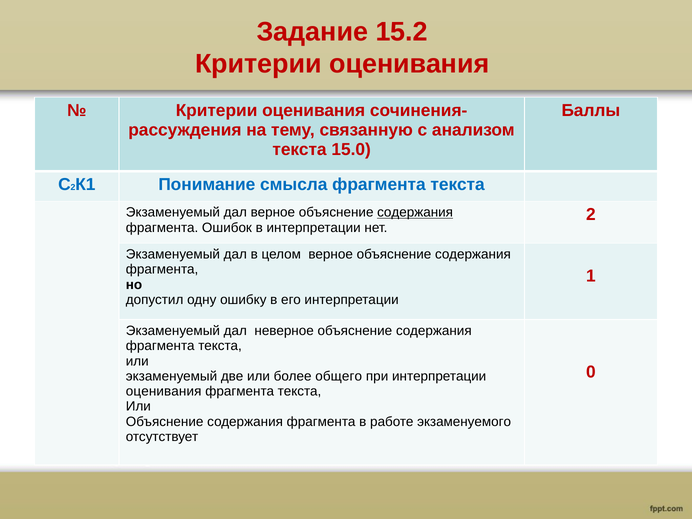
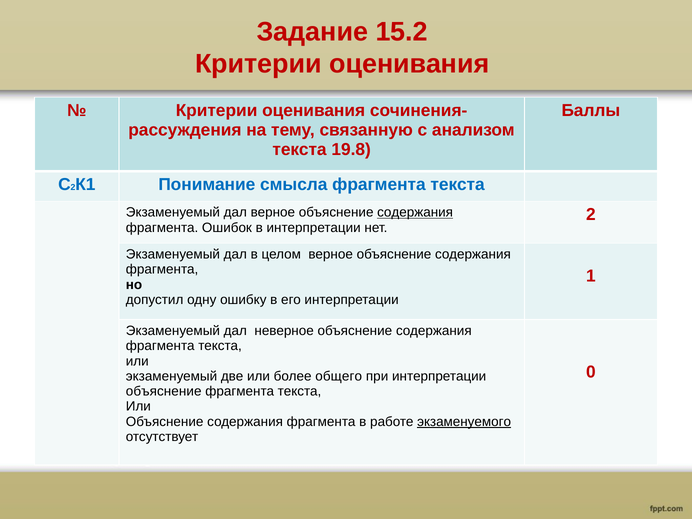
15.0: 15.0 -> 19.8 (351, 150)
оценивания: оценивания -> объяснение (164, 391)
экзаменуемого underline: none -> present (464, 422)
